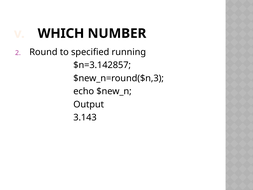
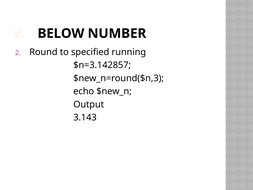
WHICH: WHICH -> BELOW (61, 33)
